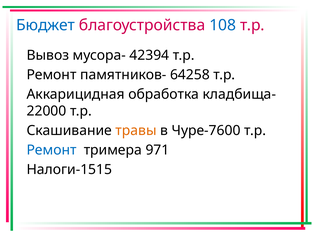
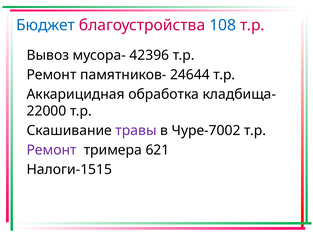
42394: 42394 -> 42396 (149, 55)
64258: 64258 -> 24644 (190, 75)
травы colour: orange -> purple (136, 130)
Чуре-7600: Чуре-7600 -> Чуре-7002 (206, 130)
Ремонт colour: blue -> purple (52, 150)
971: 971 -> 621 (157, 150)
